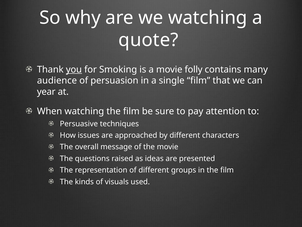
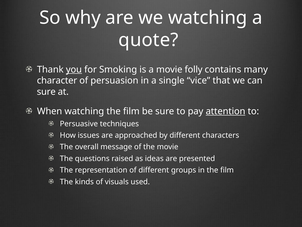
audience: audience -> character (57, 80)
single film: film -> vice (199, 80)
year: year -> sure (46, 92)
attention underline: none -> present (226, 111)
